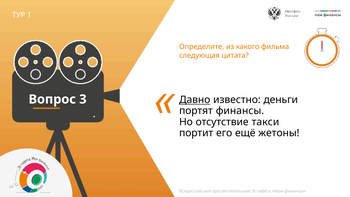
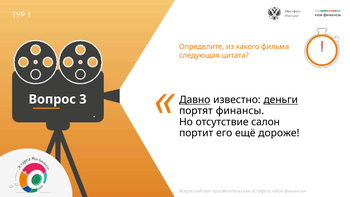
деньги underline: none -> present (281, 100)
такси: такси -> салон (266, 122)
жетоны: жетоны -> дороже (279, 133)
